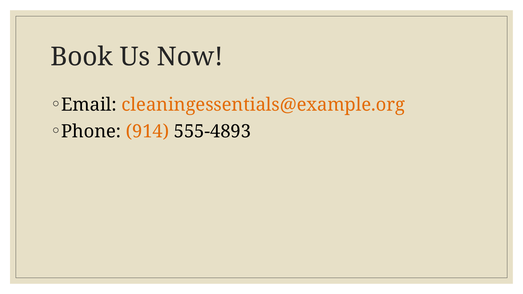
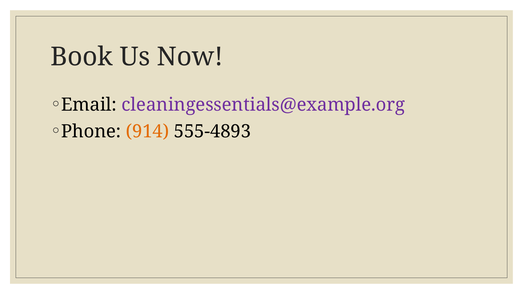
cleaningessentials@example.org colour: orange -> purple (263, 105)
